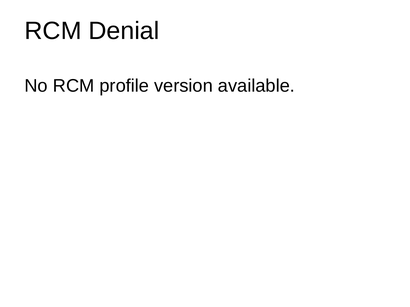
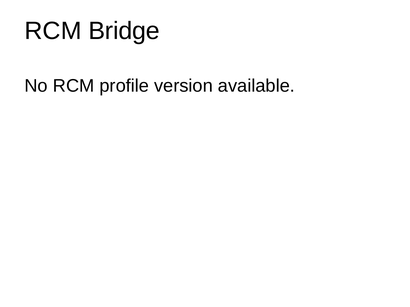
Denial: Denial -> Bridge (124, 31)
